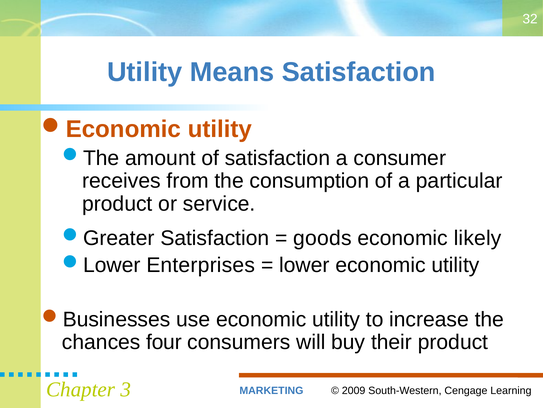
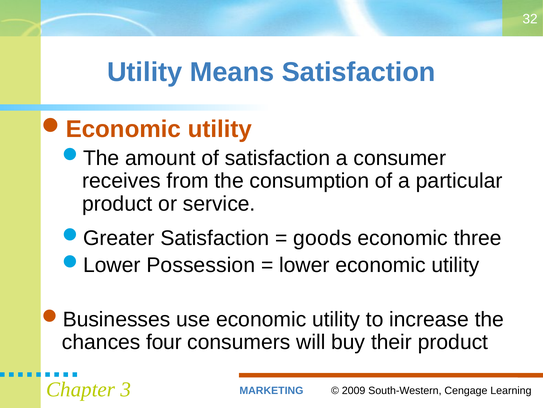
likely: likely -> three (478, 238)
Enterprises: Enterprises -> Possession (201, 265)
